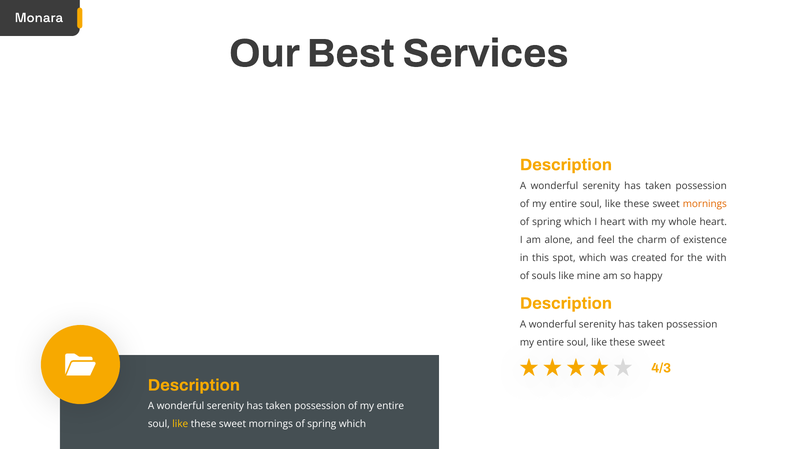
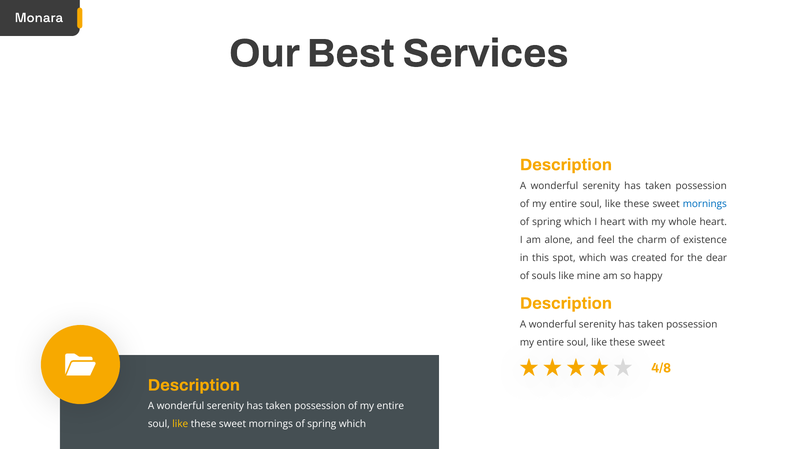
mornings colour: orange -> blue (705, 204)
the with: with -> dear (717, 258)
4/3: 4/3 -> 4/8 (661, 368)
